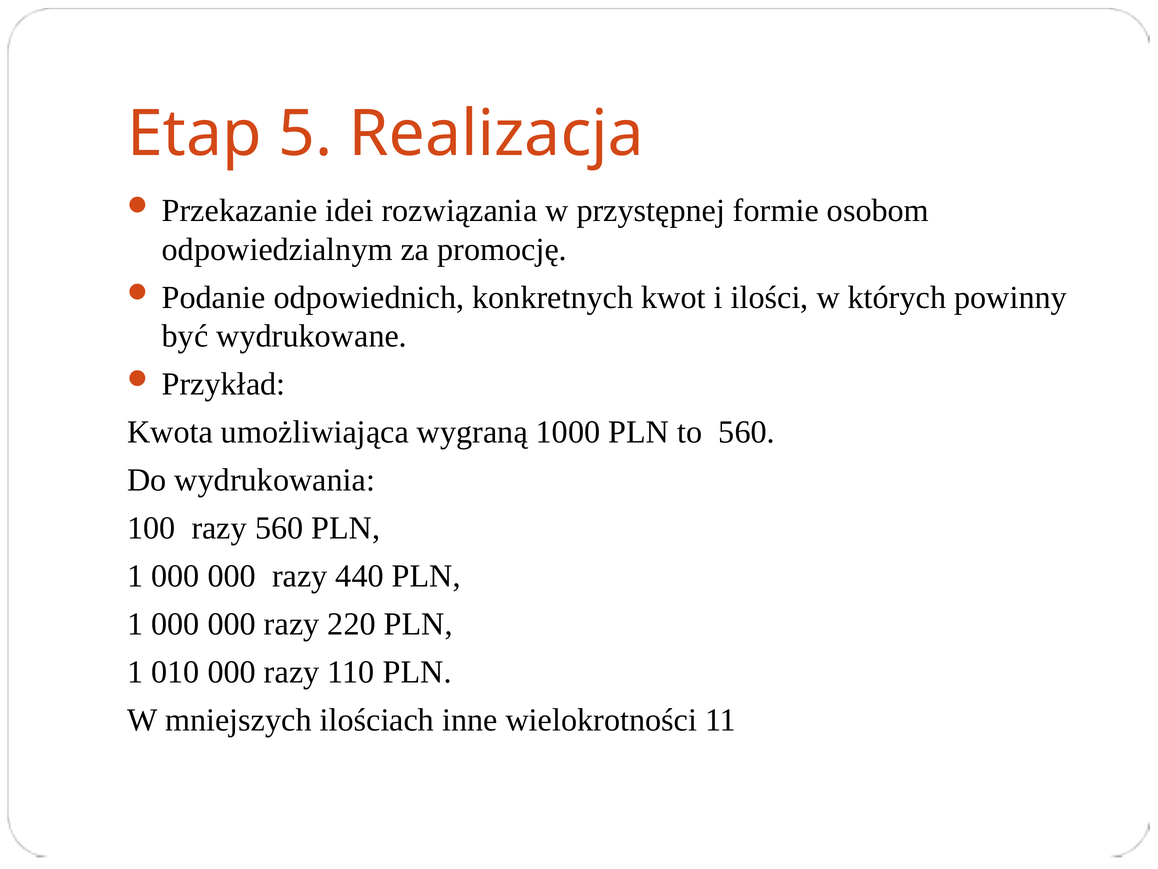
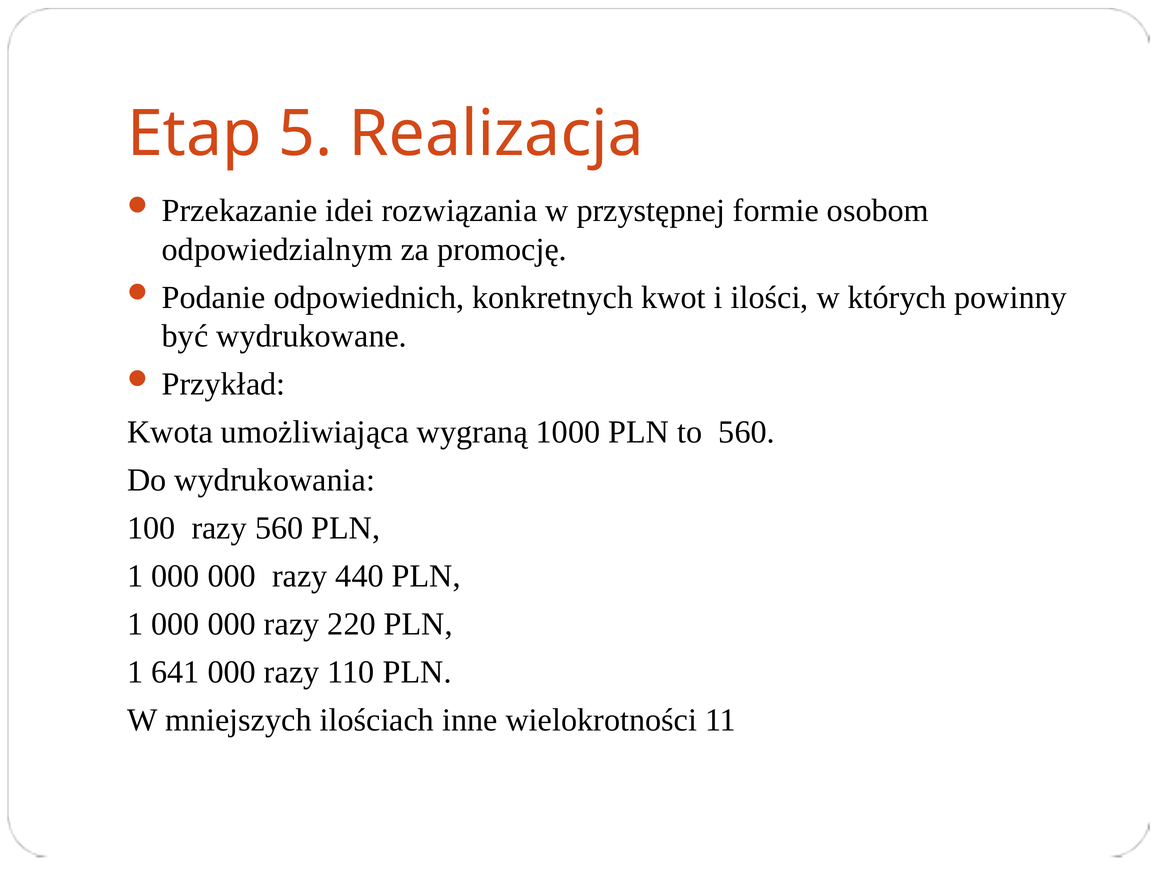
010: 010 -> 641 (175, 672)
